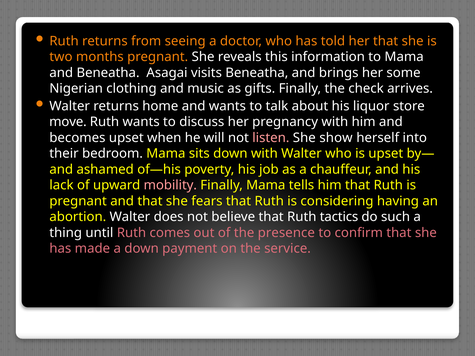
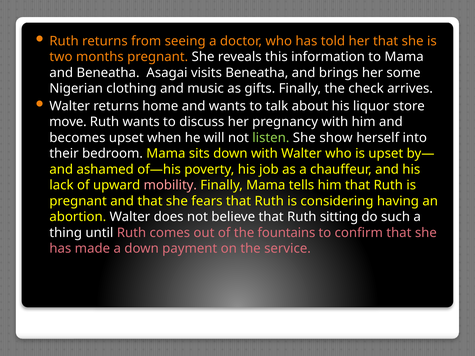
listen colour: pink -> light green (271, 138)
tactics: tactics -> sitting (339, 217)
presence: presence -> fountains (286, 233)
